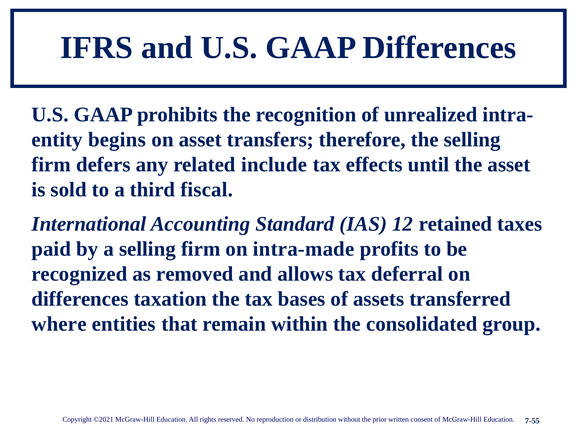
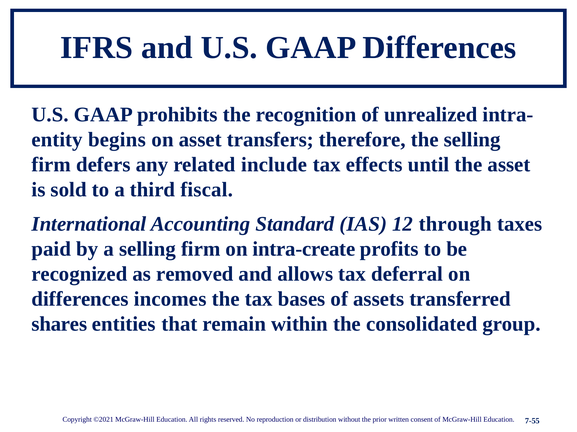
retained: retained -> through (455, 224)
intra-made: intra-made -> intra-create (304, 249)
taxation: taxation -> incomes (170, 299)
where: where -> shares (59, 324)
